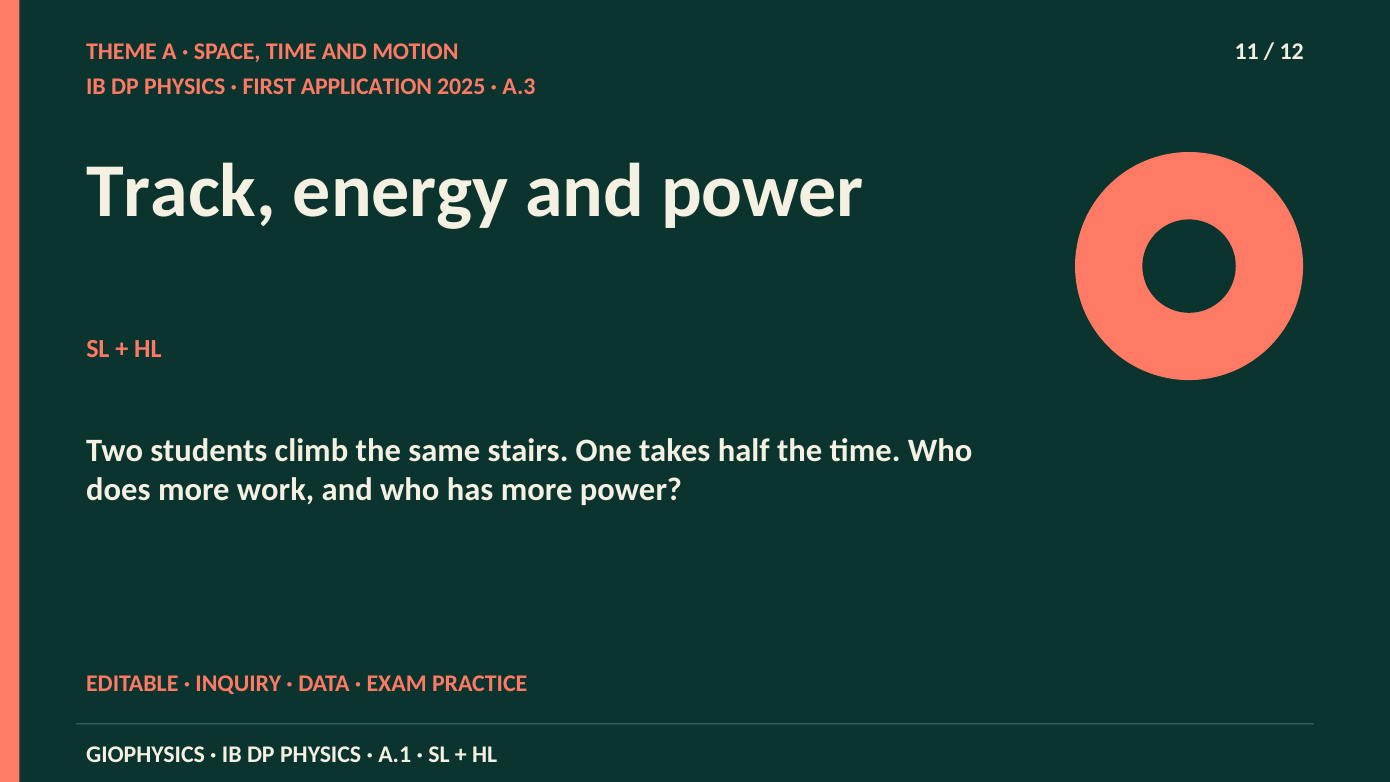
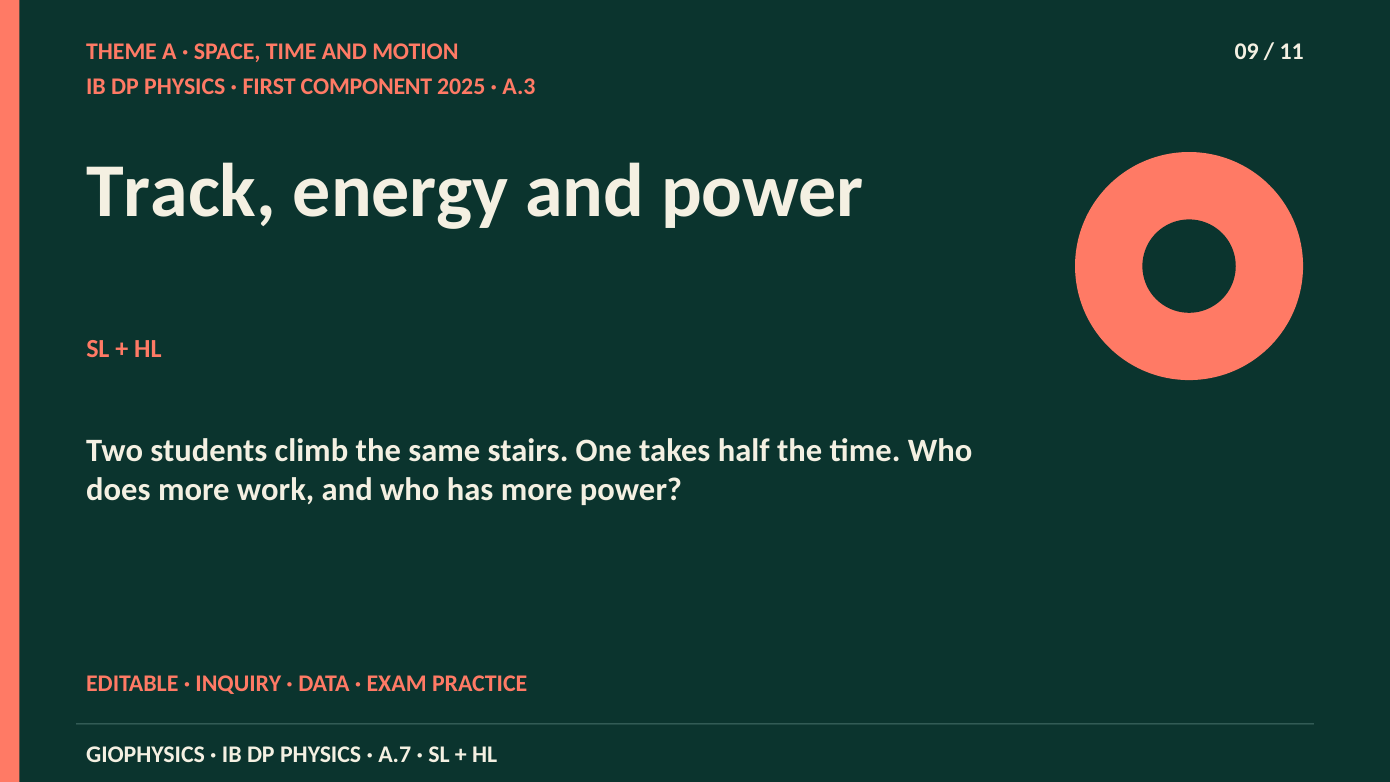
11: 11 -> 09 (1247, 52)
12: 12 -> 11 (1292, 52)
APPLICATION: APPLICATION -> COMPONENT (366, 86)
A.1: A.1 -> A.7 (395, 754)
